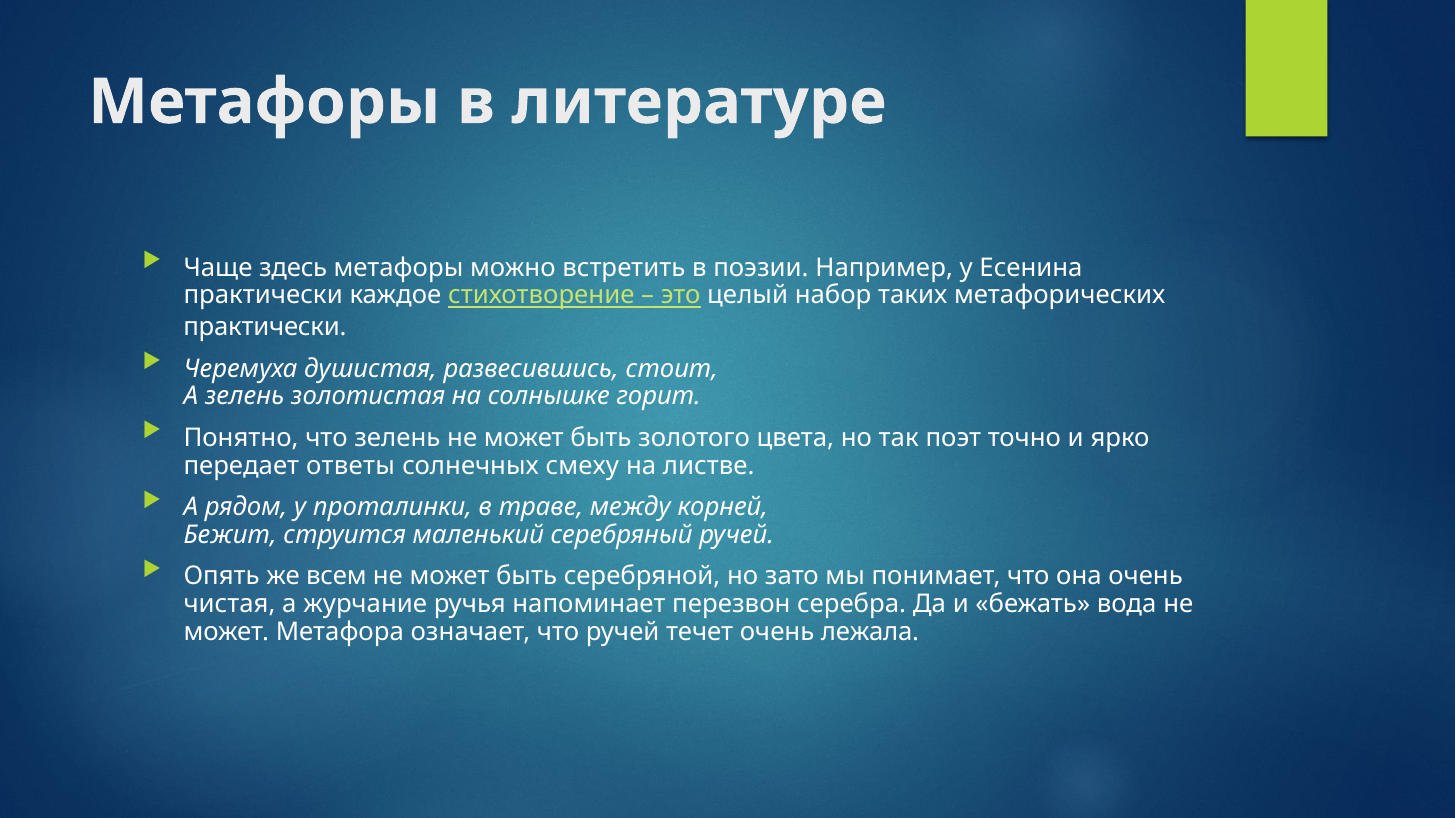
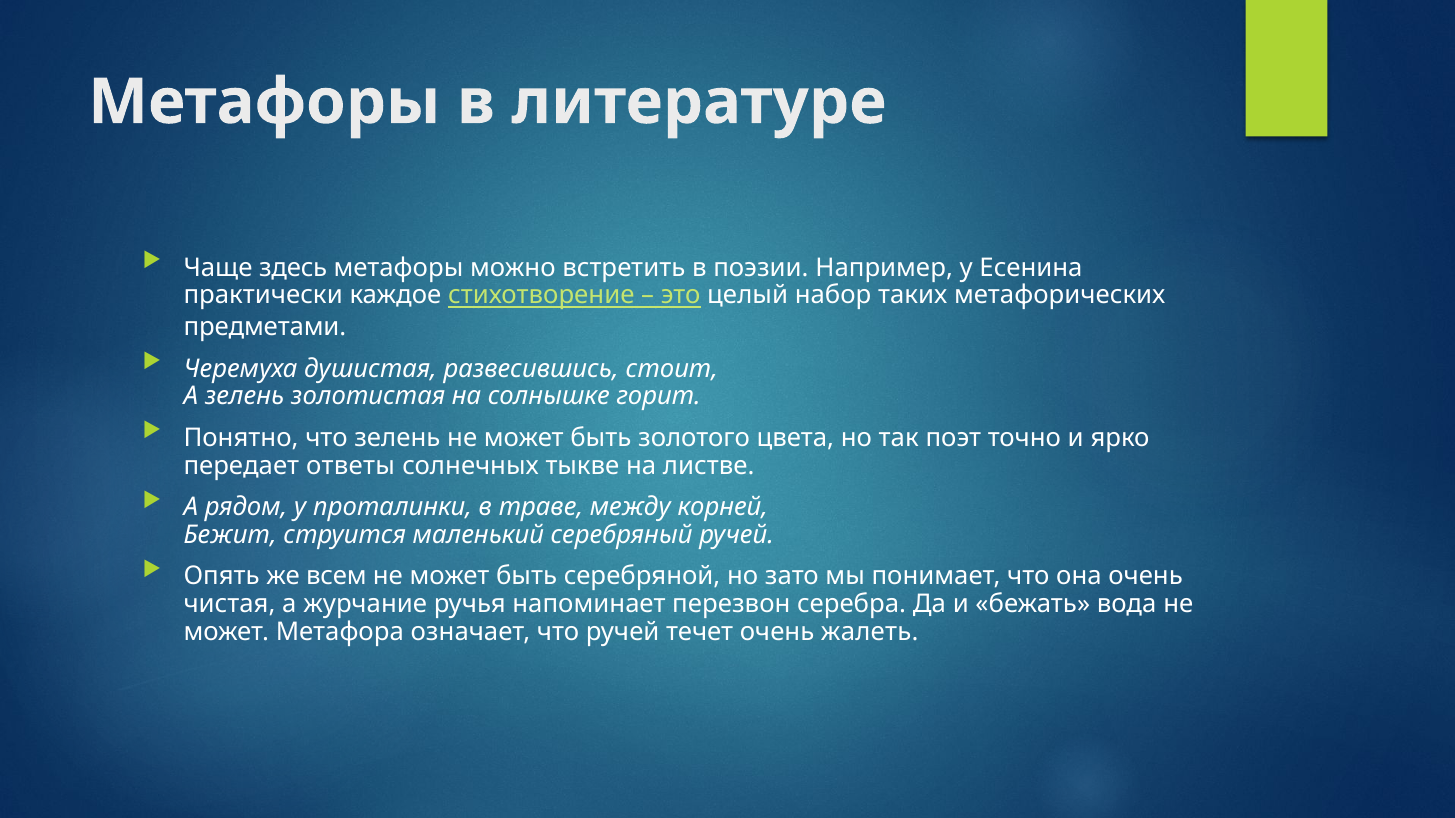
практически: практически -> предметами (265, 327)
смеху: смеху -> тыкве (582, 466)
лежала: лежала -> жалеть (870, 632)
